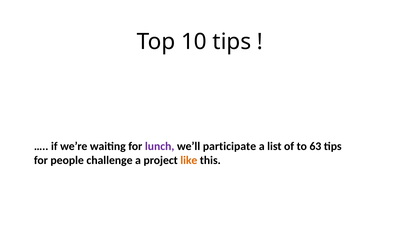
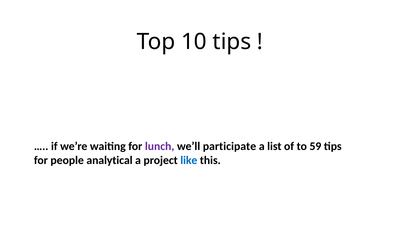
63: 63 -> 59 (315, 146)
challenge: challenge -> analytical (110, 160)
like colour: orange -> blue (189, 160)
